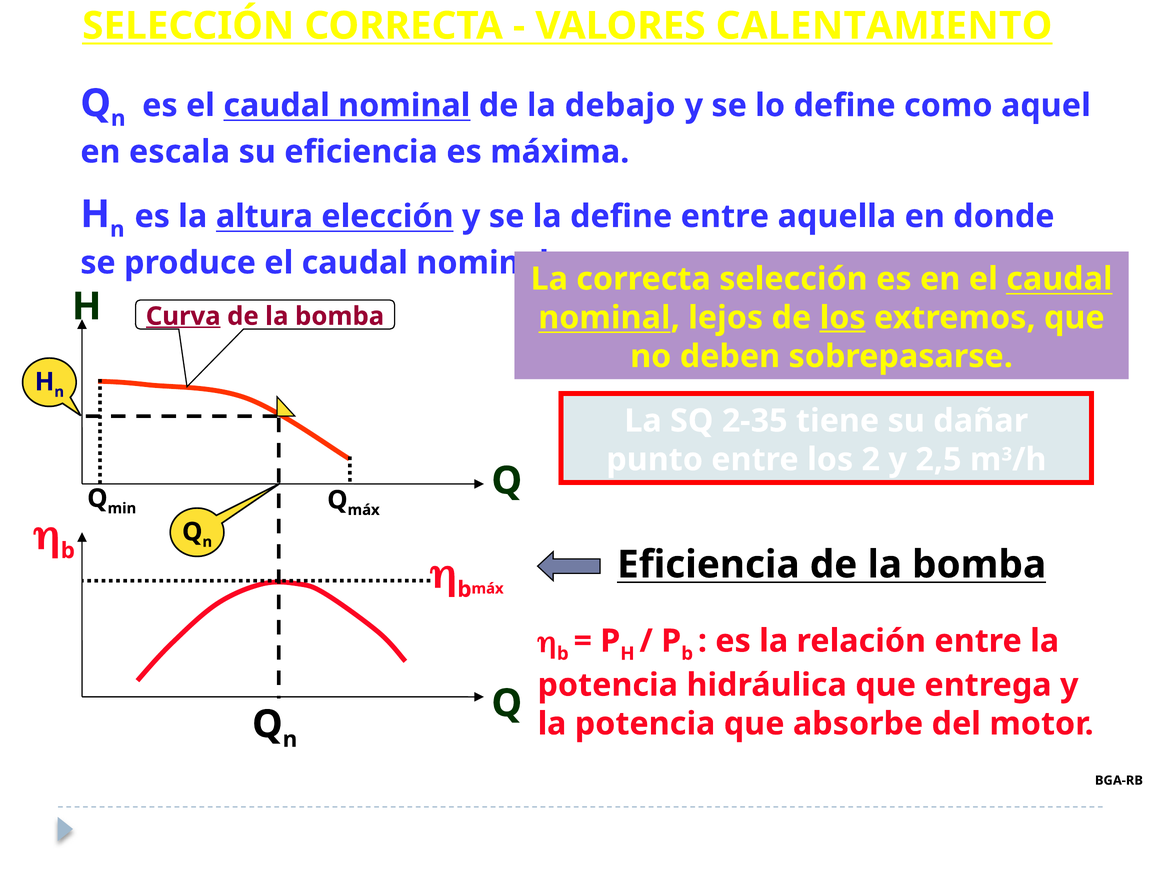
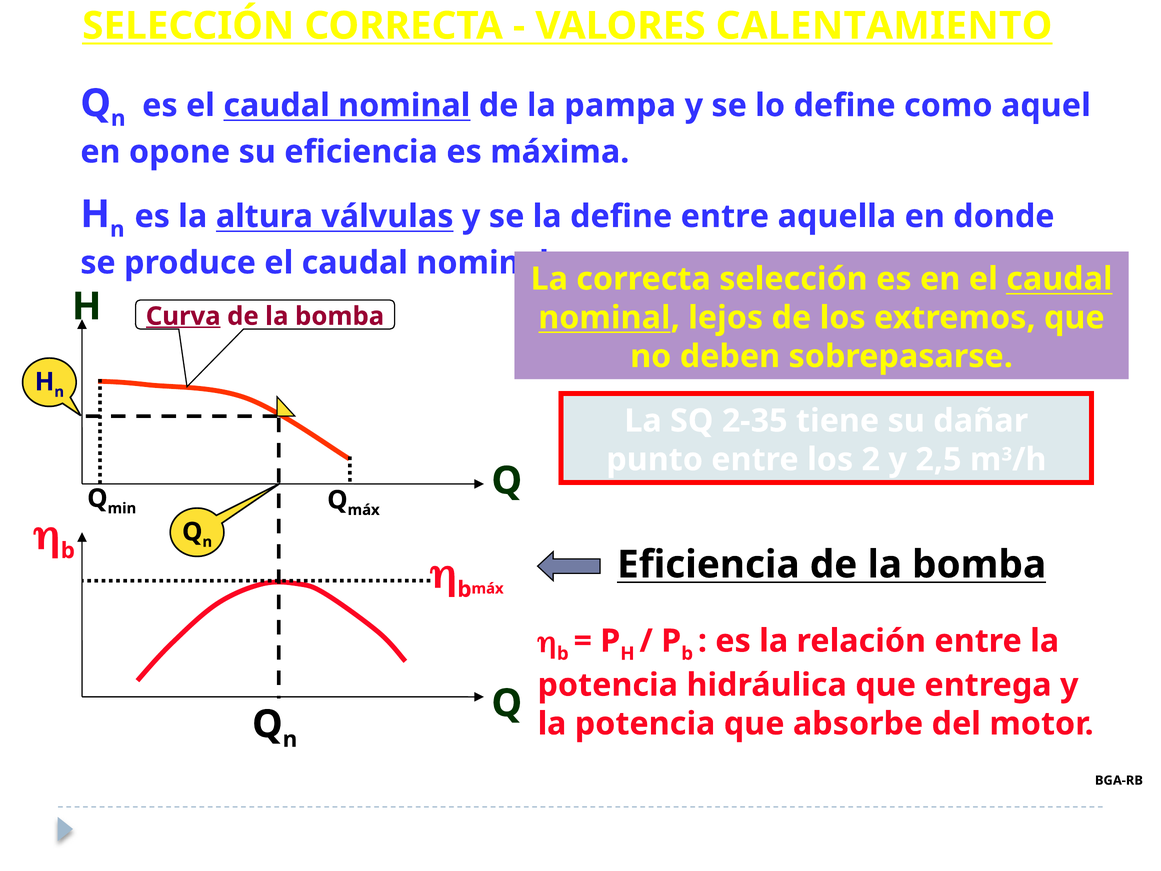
debajo: debajo -> pampa (620, 105)
escala: escala -> opone (180, 152)
elección: elección -> válvulas (387, 216)
los underline: present -> none (843, 318)
